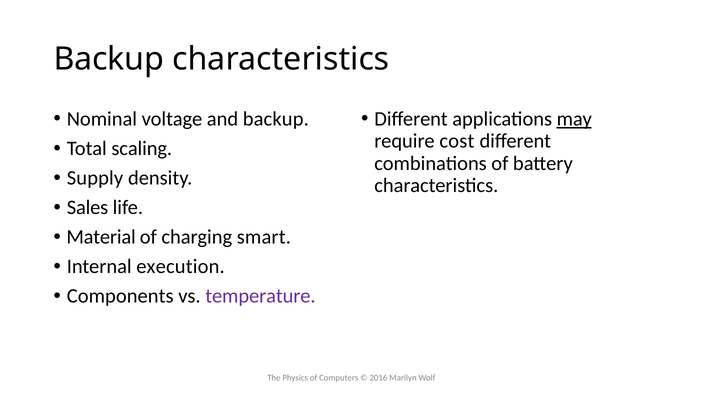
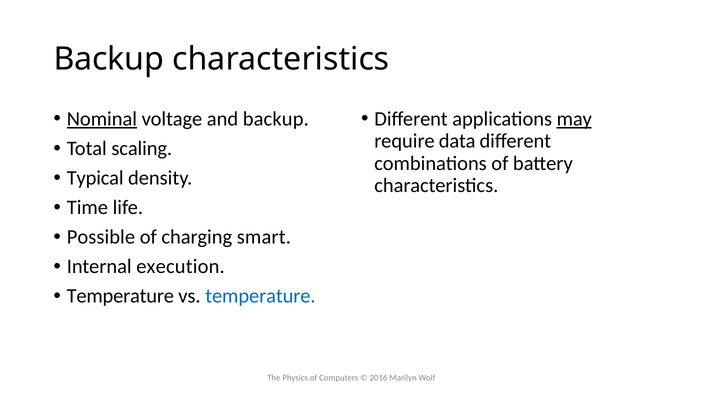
Nominal underline: none -> present (102, 119)
cost: cost -> data (457, 141)
Supply: Supply -> Typical (95, 178)
Sales: Sales -> Time (87, 207)
Material: Material -> Possible (101, 237)
Components: Components -> Temperature (120, 296)
temperature colour: purple -> blue (260, 296)
